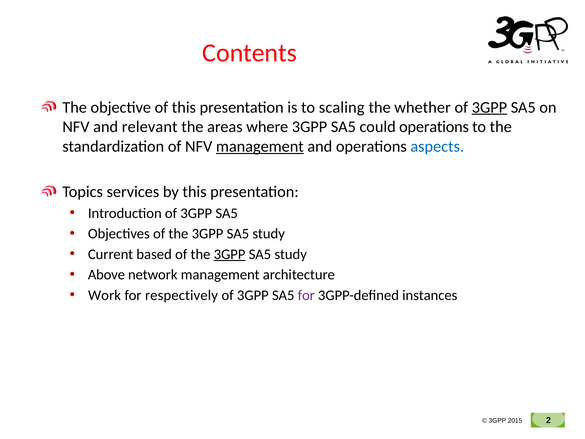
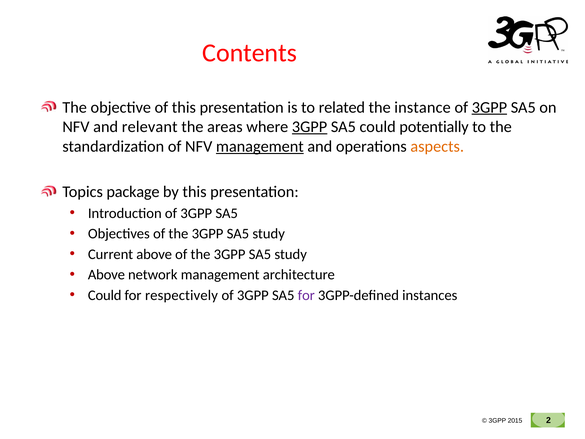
scaling: scaling -> related (342, 107)
whether: whether -> instance (423, 107)
3GPP underline: none -> present (310, 127)
could operations: operations -> potentially (434, 127)
aspects colour: blue -> orange (437, 146)
services: services -> package (133, 192)
Current based: based -> above (154, 254)
3GPP underline: present -> none (230, 254)
Work: Work -> Could (105, 295)
